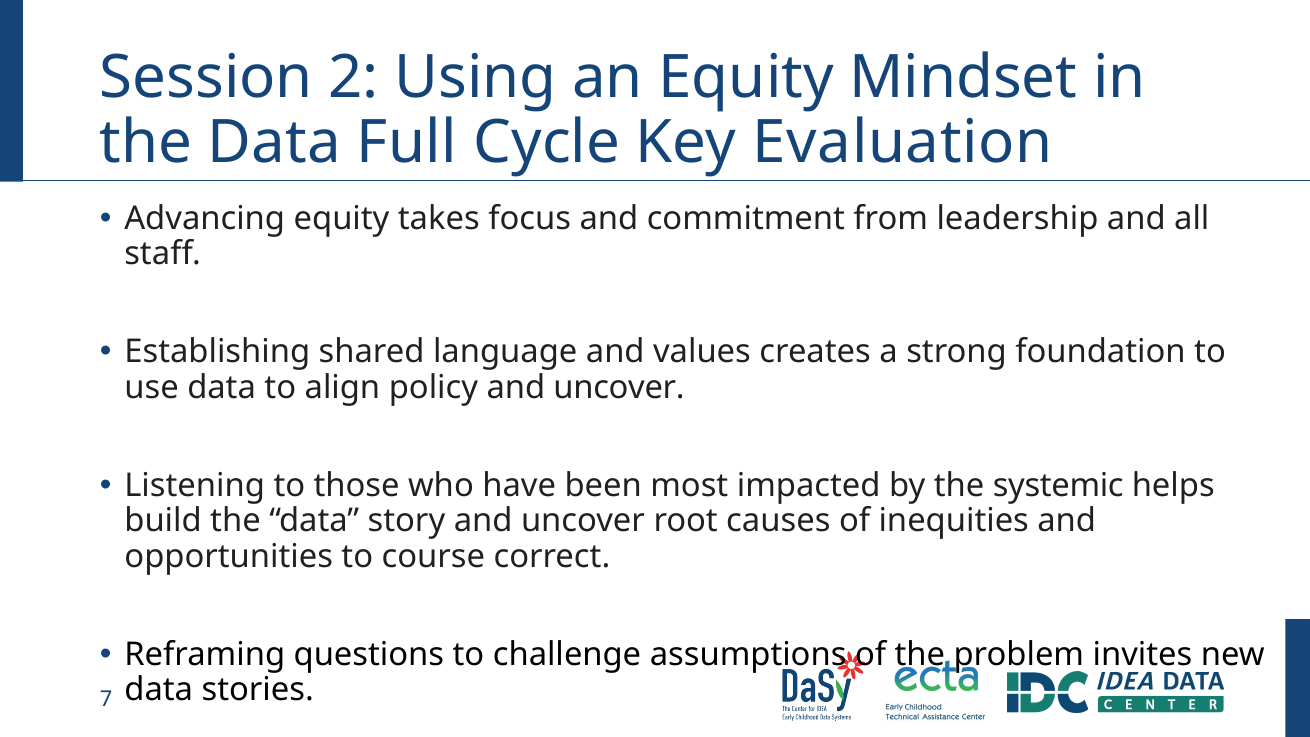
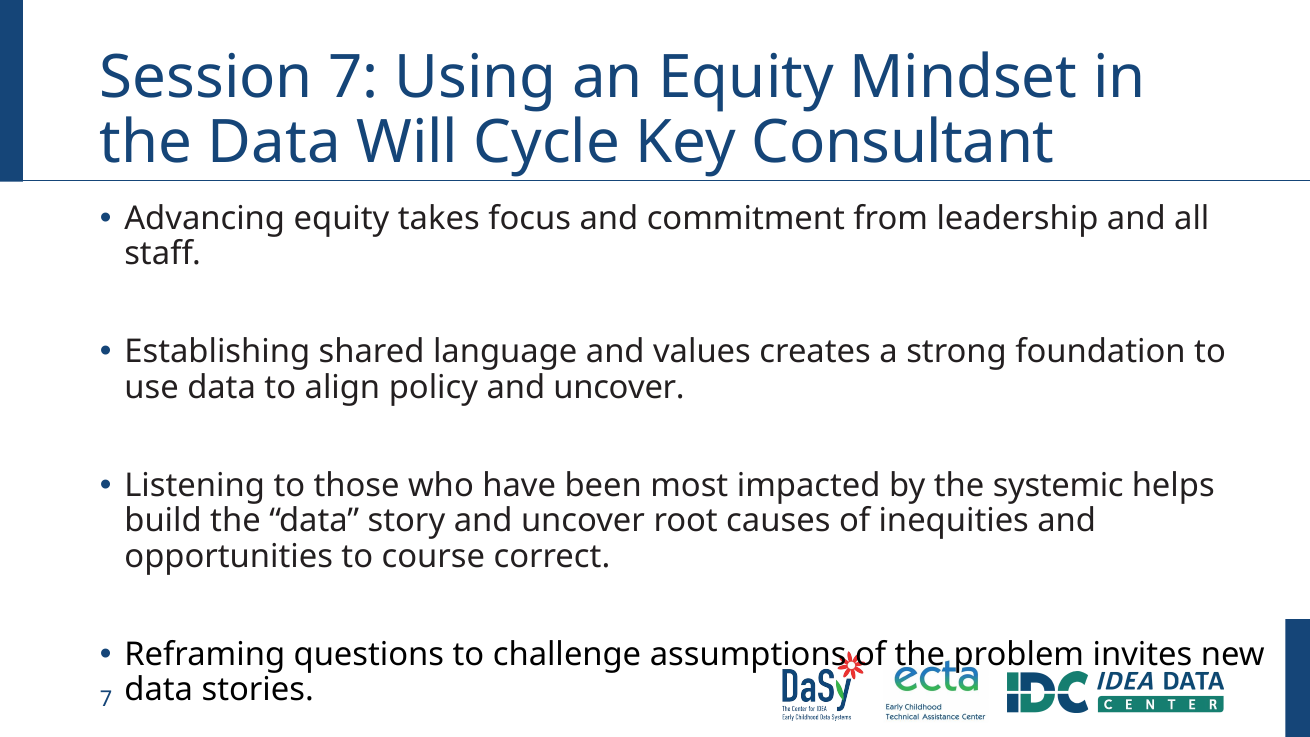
Session 2: 2 -> 7 (354, 78)
Full: Full -> Will (407, 142)
Evaluation: Evaluation -> Consultant (903, 142)
